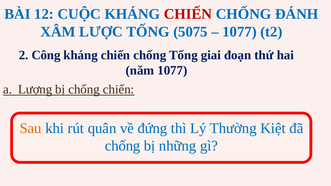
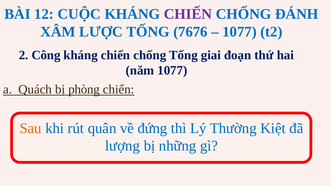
CHIẾN colour: red -> purple (188, 14)
5075: 5075 -> 7676 (190, 32)
Lượng: Lượng -> Quách (35, 90)
bị chống: chống -> phòng (84, 90)
chống: chống -> lượng (123, 146)
